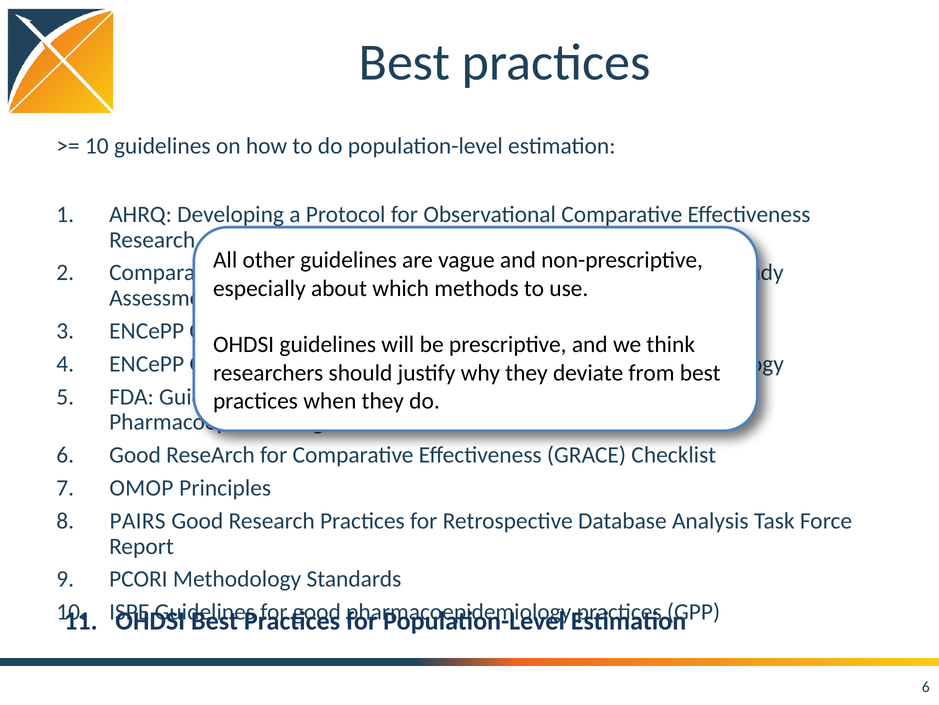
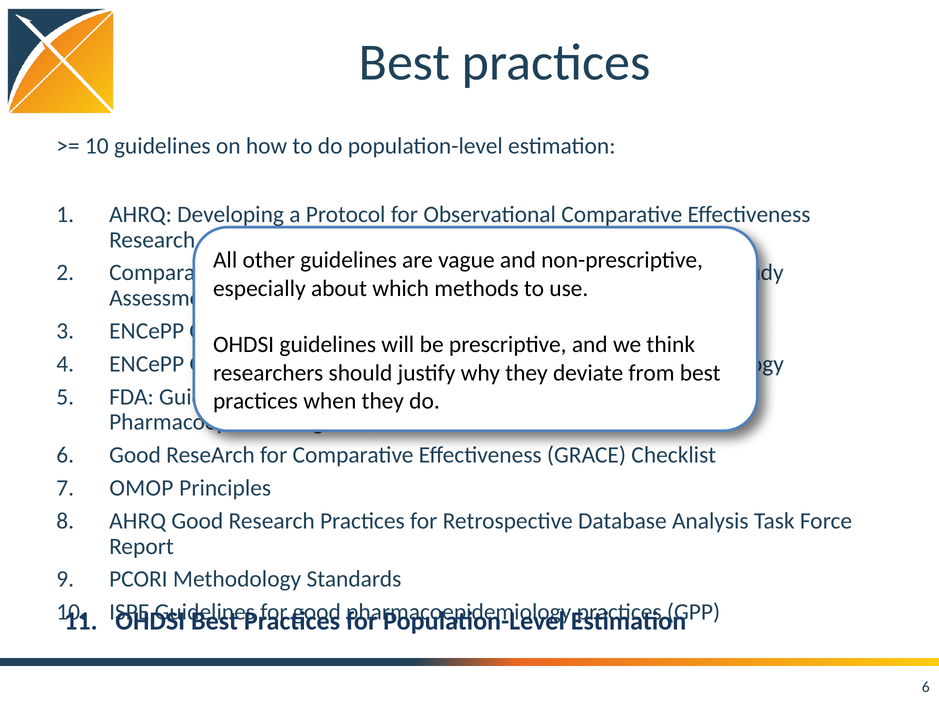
PAIRS: PAIRS -> AHRQ (138, 520)
